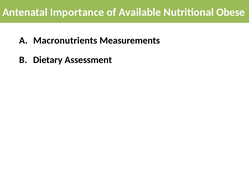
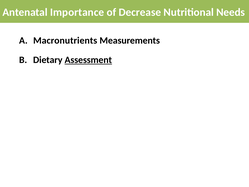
Available: Available -> Decrease (140, 12)
Obese: Obese -> Needs (231, 12)
Assessment underline: none -> present (88, 60)
